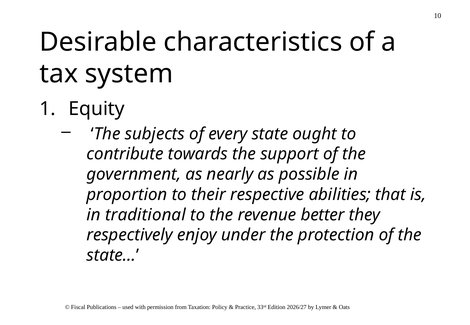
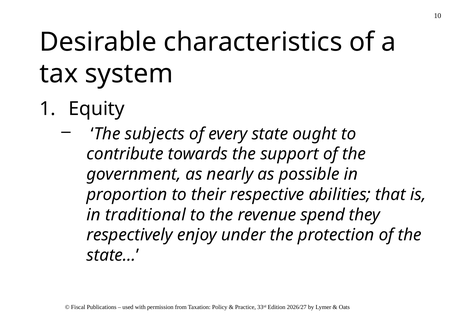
better: better -> spend (323, 215)
